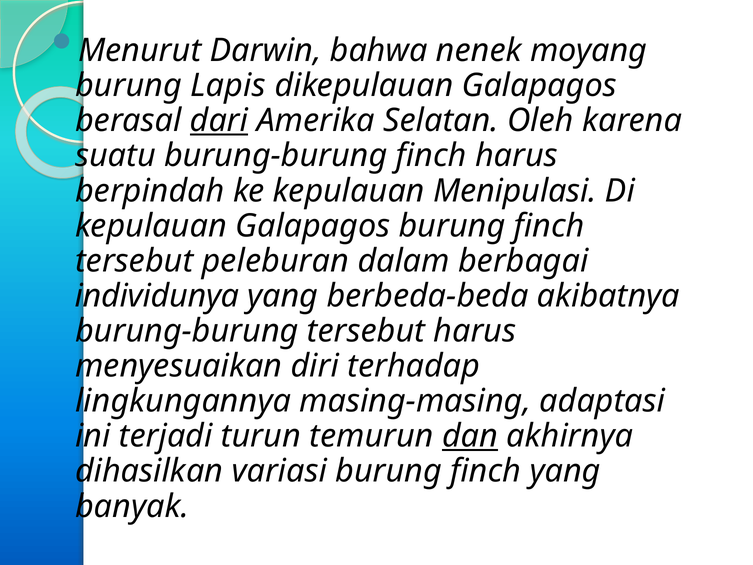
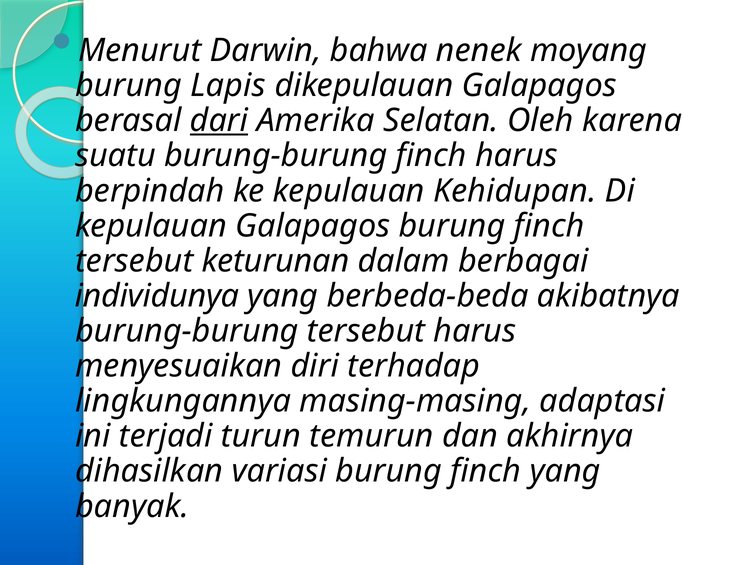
Menipulasi: Menipulasi -> Kehidupan (515, 191)
peleburan: peleburan -> keturunan (275, 261)
dan underline: present -> none (470, 436)
